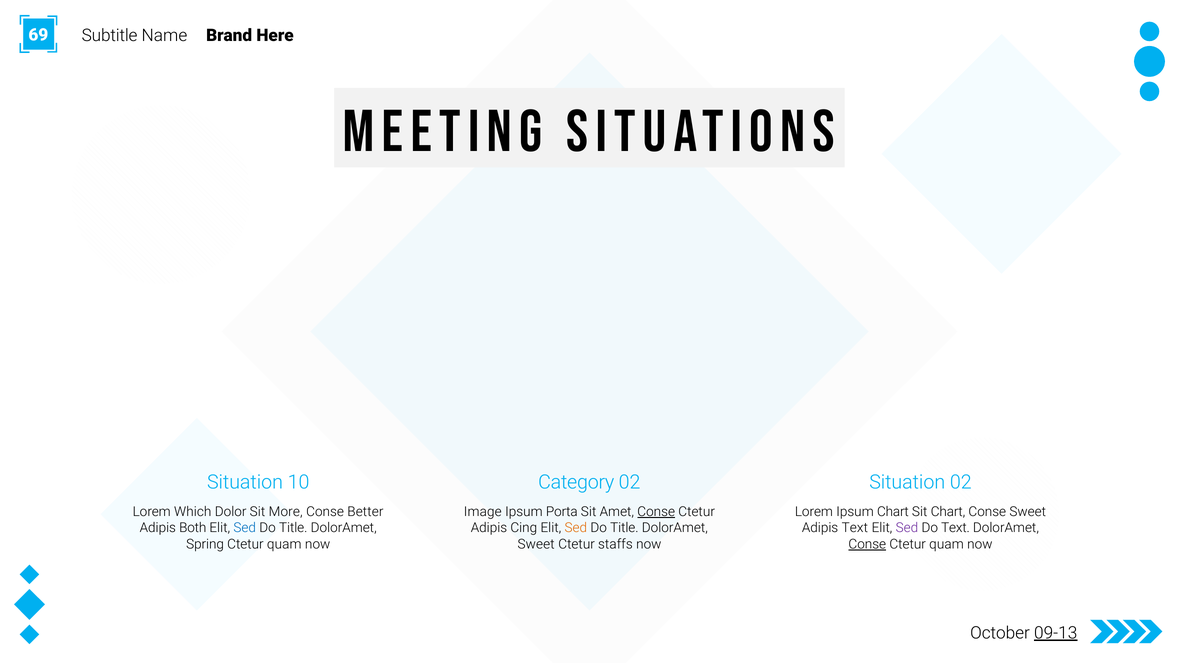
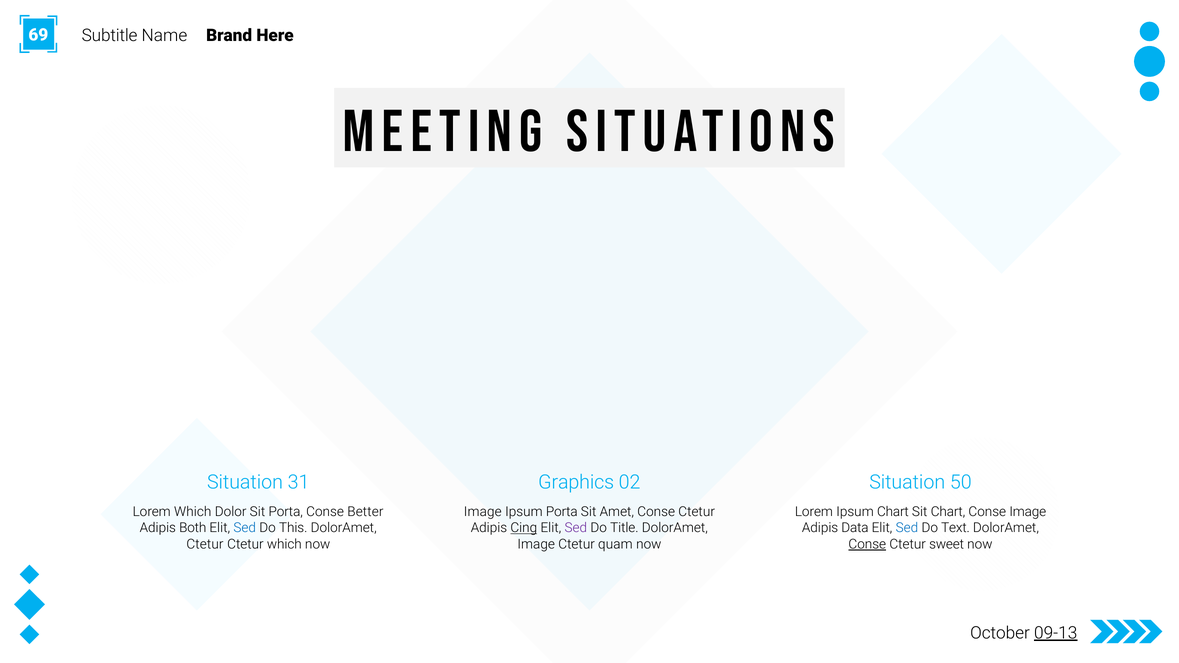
10: 10 -> 31 (299, 482)
Category: Category -> Graphics (576, 482)
Situation 02: 02 -> 50 (961, 482)
Sit More: More -> Porta (286, 512)
Conse underline: present -> none (656, 512)
Conse Sweet: Sweet -> Image (1028, 512)
Title: Title -> This (293, 528)
Cing underline: none -> present (524, 528)
Sed colour: orange -> purple (576, 528)
Adipis Text: Text -> Data (855, 528)
Sed colour: purple -> blue (907, 528)
Spring: Spring -> Ctetur (205, 544)
quam: quam -> which (284, 544)
Sweet: Sweet -> Image (536, 544)
staffs: staffs -> quam (615, 544)
quam: quam -> sweet (947, 544)
